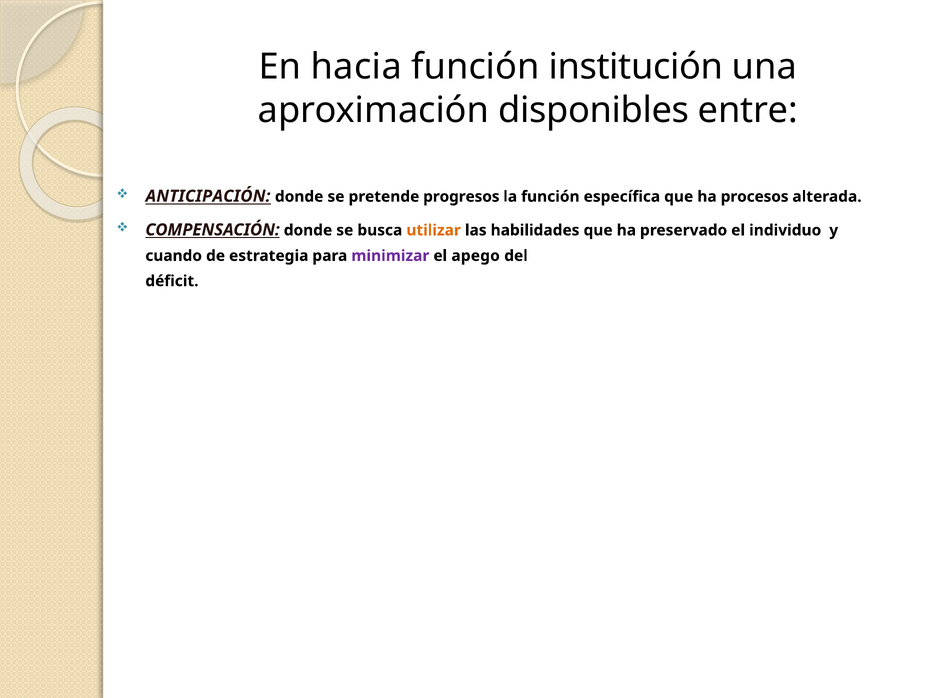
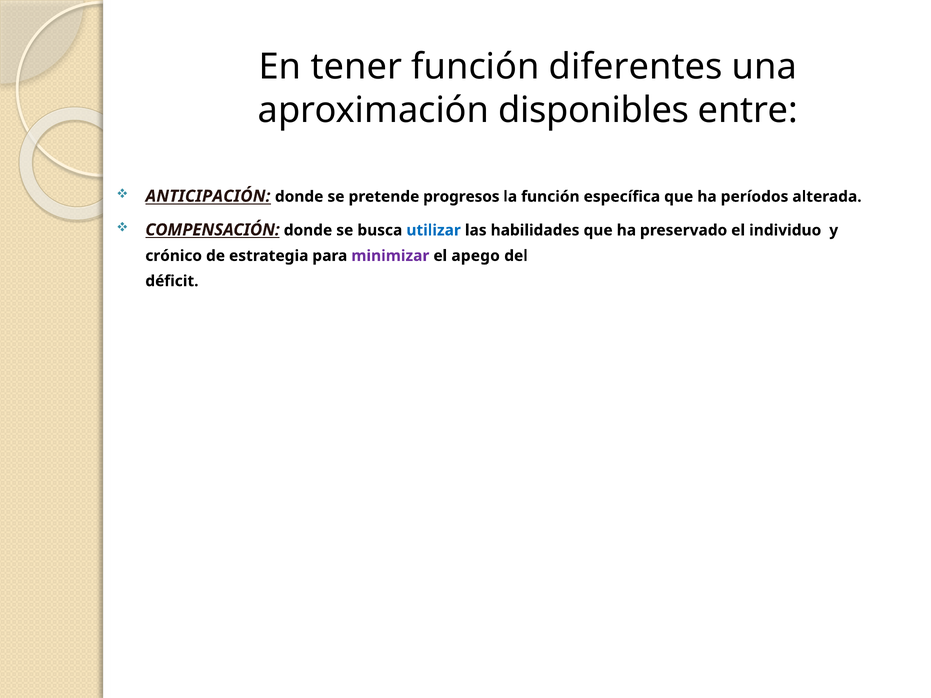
hacia: hacia -> tener (356, 67)
institución: institución -> diferentes (636, 67)
procesos: procesos -> períodos (755, 197)
utilizar colour: orange -> blue (434, 230)
cuando: cuando -> crónico (174, 256)
